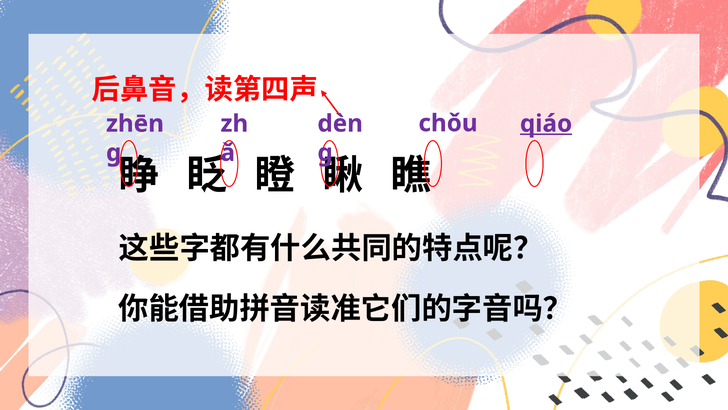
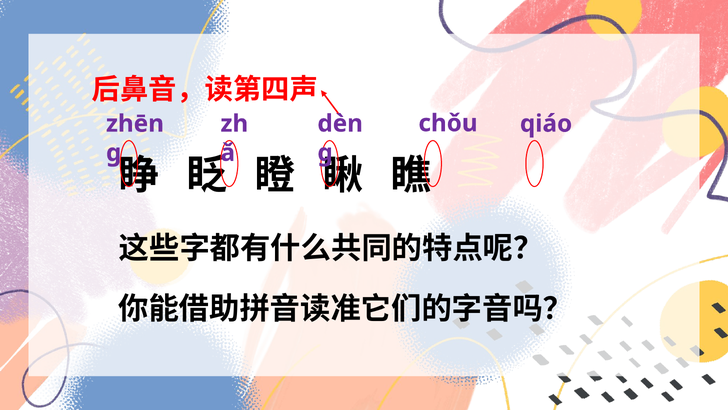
qiáo underline: present -> none (546, 124)
